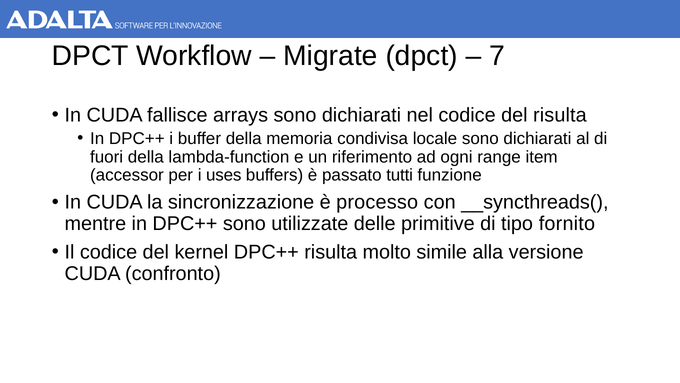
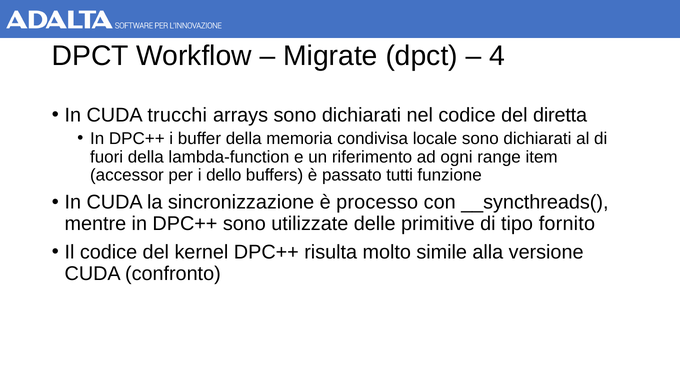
7: 7 -> 4 (497, 56)
fallisce: fallisce -> trucchi (177, 115)
del risulta: risulta -> diretta (560, 115)
uses: uses -> dello (224, 175)
